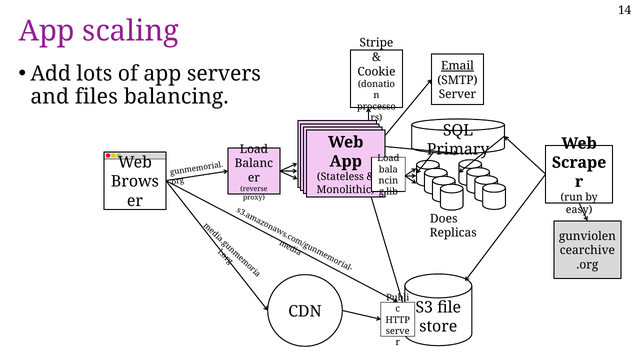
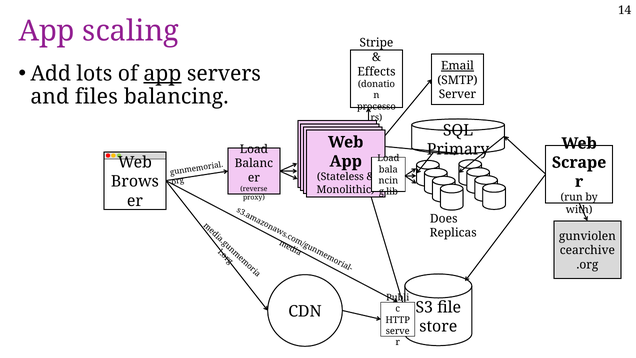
app underline: none -> present (162, 74)
Cookie: Cookie -> Effects (376, 72)
easy: easy -> with (579, 210)
